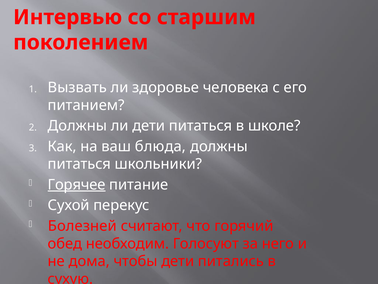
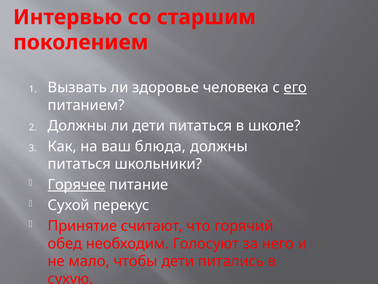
его underline: none -> present (295, 87)
Болезней: Болезней -> Принятие (82, 226)
дома: дома -> мало (89, 261)
